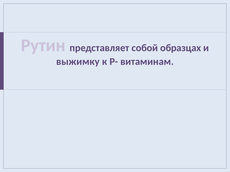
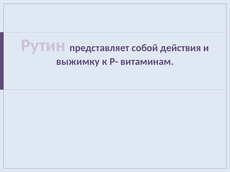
образцах: образцах -> действия (181, 48)
